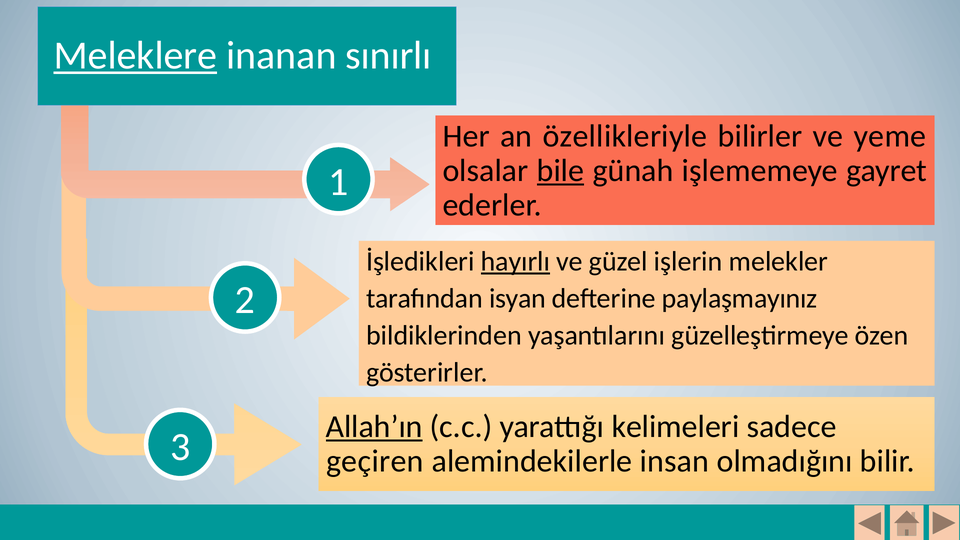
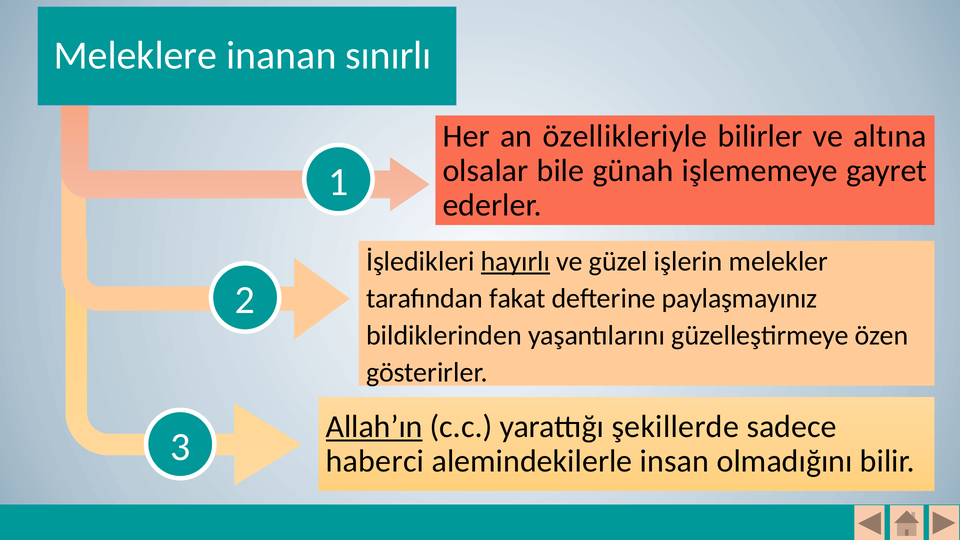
Meleklere underline: present -> none (135, 56)
yeme: yeme -> altına (890, 136)
bile underline: present -> none (560, 171)
isyan: isyan -> fakat (518, 298)
kelimeleri: kelimeleri -> şekillerde (675, 427)
geçiren: geçiren -> haberci (375, 461)
